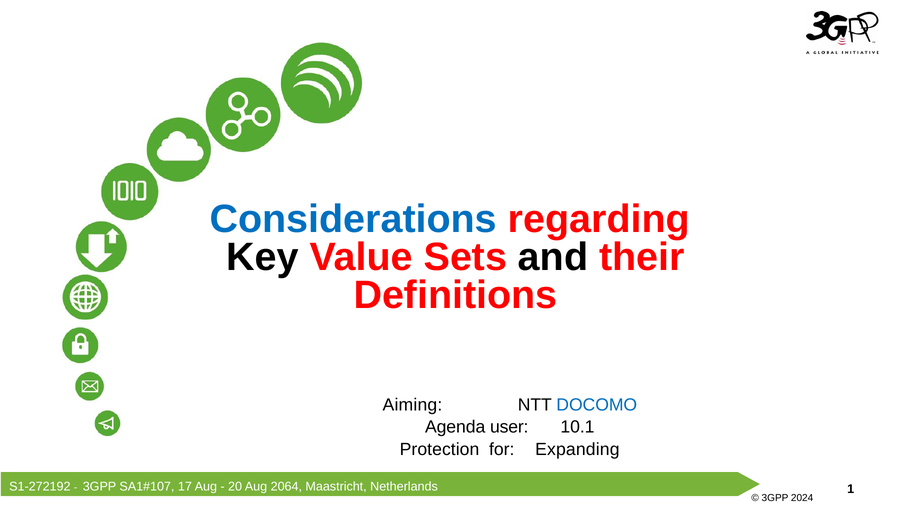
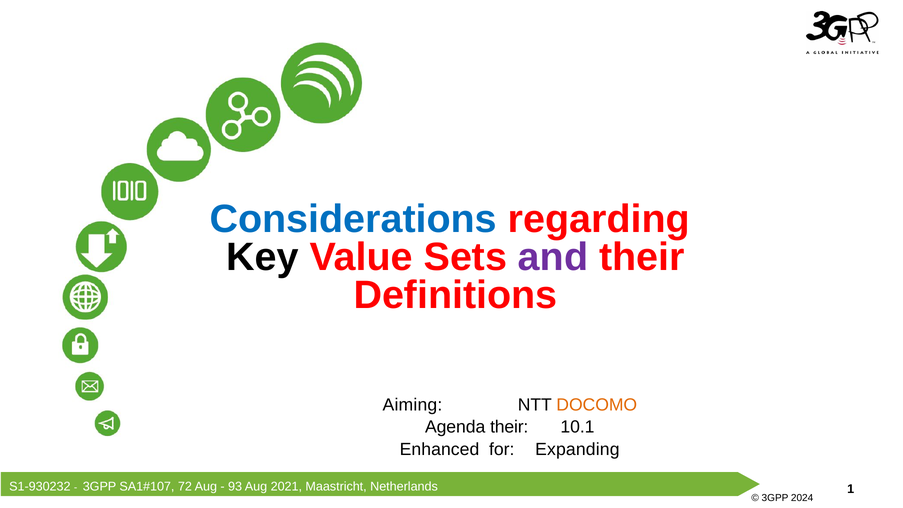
and colour: black -> purple (553, 257)
DOCOMO colour: blue -> orange (597, 405)
Agenda user: user -> their (509, 427)
Protection: Protection -> Enhanced (440, 449)
S1-272192: S1-272192 -> S1-930232 (40, 486)
17: 17 -> 72 (185, 486)
20: 20 -> 93 (235, 486)
2064: 2064 -> 2021 (286, 486)
